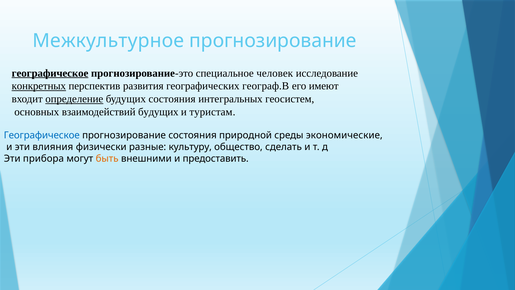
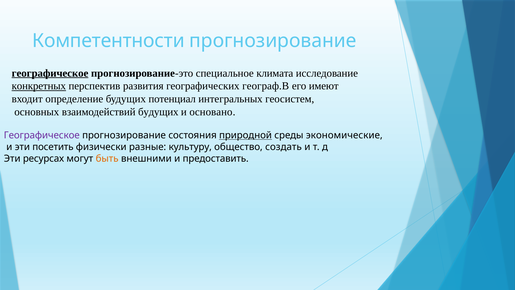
Межкультурное: Межкультурное -> Компетентности (108, 41)
человек: человек -> климата (275, 73)
определение underline: present -> none (74, 99)
будущих состояния: состояния -> потенциал (172, 99)
туристам: туристам -> основано (211, 112)
Географическое colour: blue -> purple (42, 135)
природной underline: none -> present (246, 135)
влияния: влияния -> посетить (53, 147)
сделать: сделать -> создать (283, 147)
прибора: прибора -> ресурсах (44, 158)
